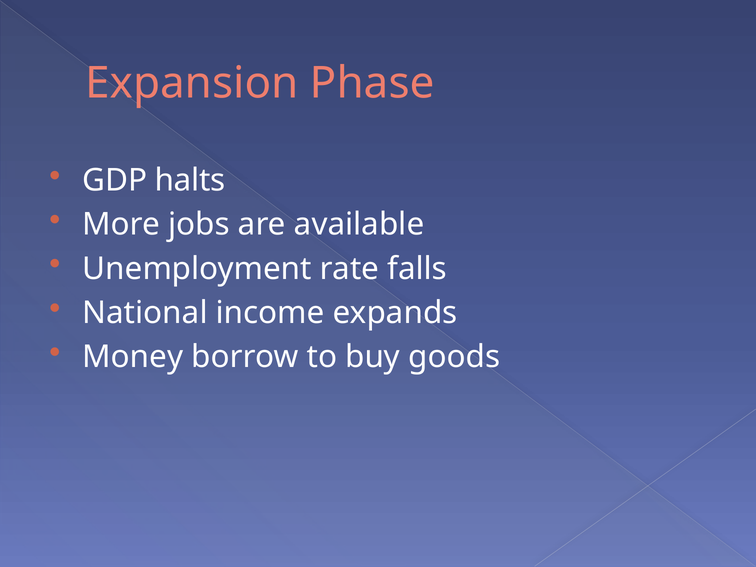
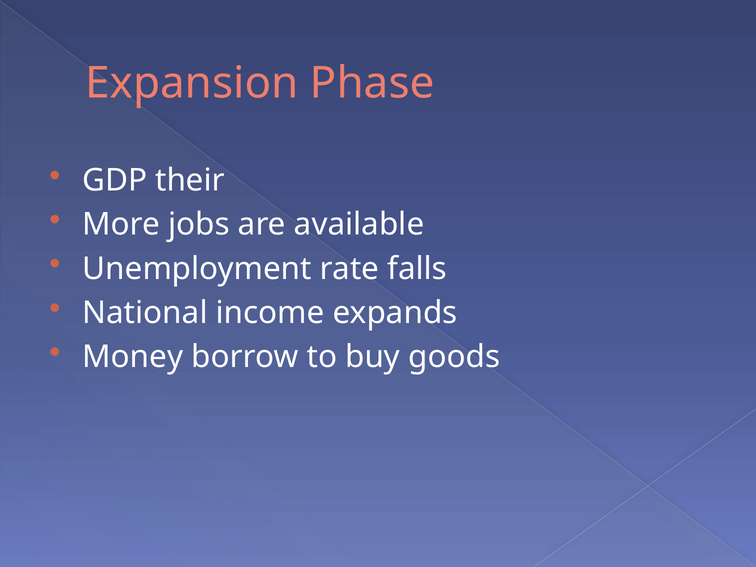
halts: halts -> their (190, 180)
